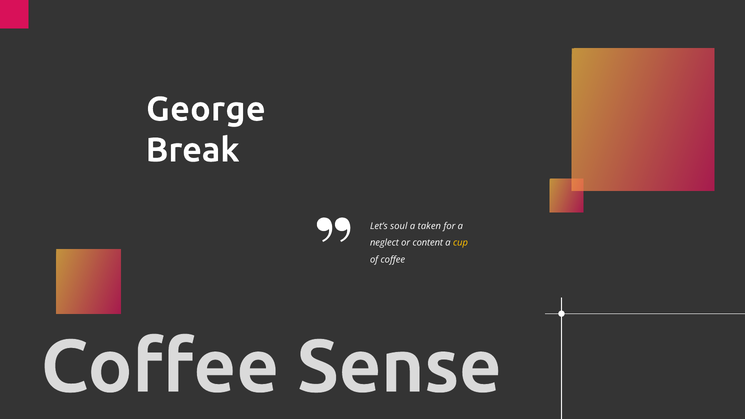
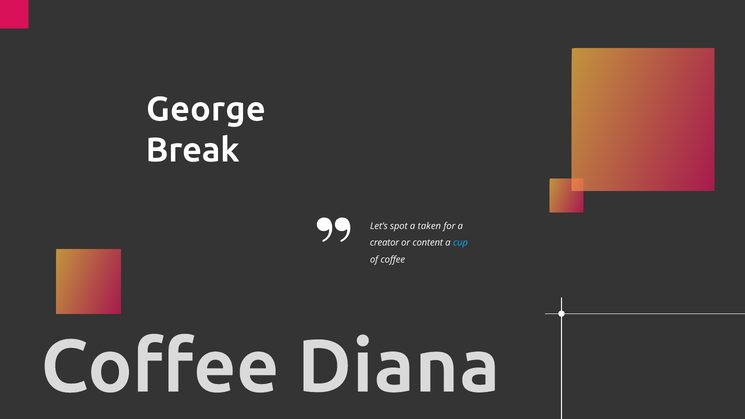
soul: soul -> spot (399, 226)
neglect: neglect -> creator (384, 243)
cup colour: yellow -> light blue (460, 243)
Sense: Sense -> Diana (399, 367)
